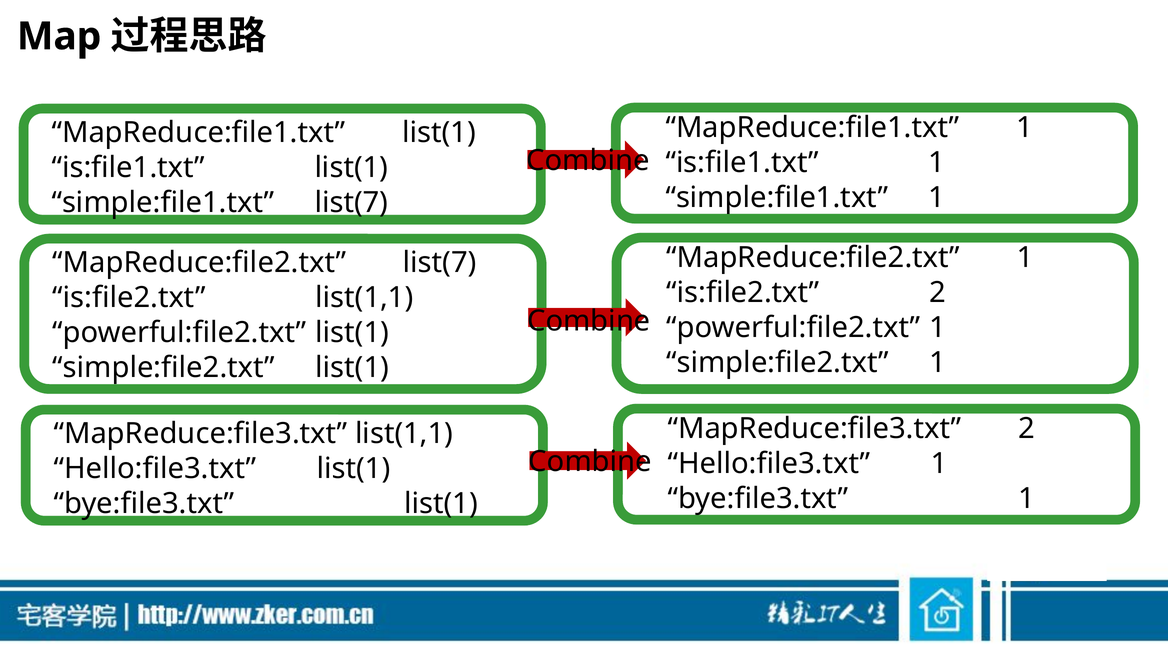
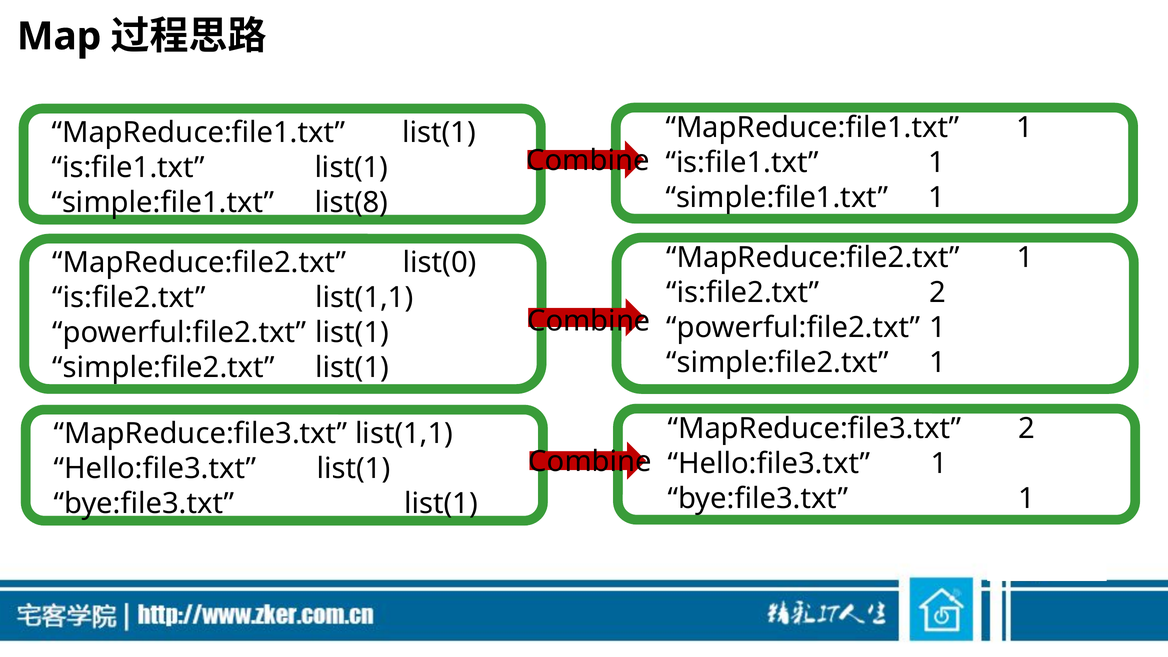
simple:file1.txt list(7: list(7 -> list(8 (351, 203)
MapReduce:file2.txt list(7: list(7 -> list(0 (440, 263)
